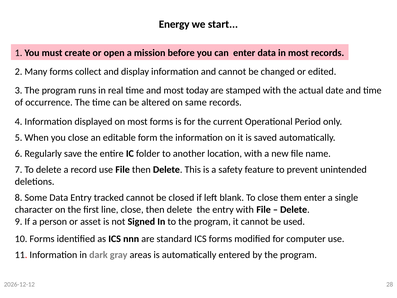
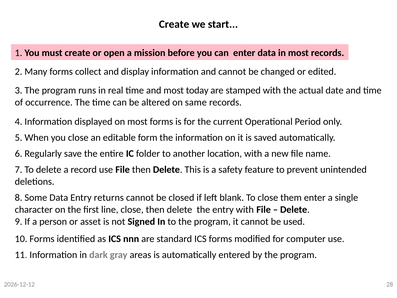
Energy: Energy -> Create (174, 24)
tracked: tracked -> returns (109, 198)
